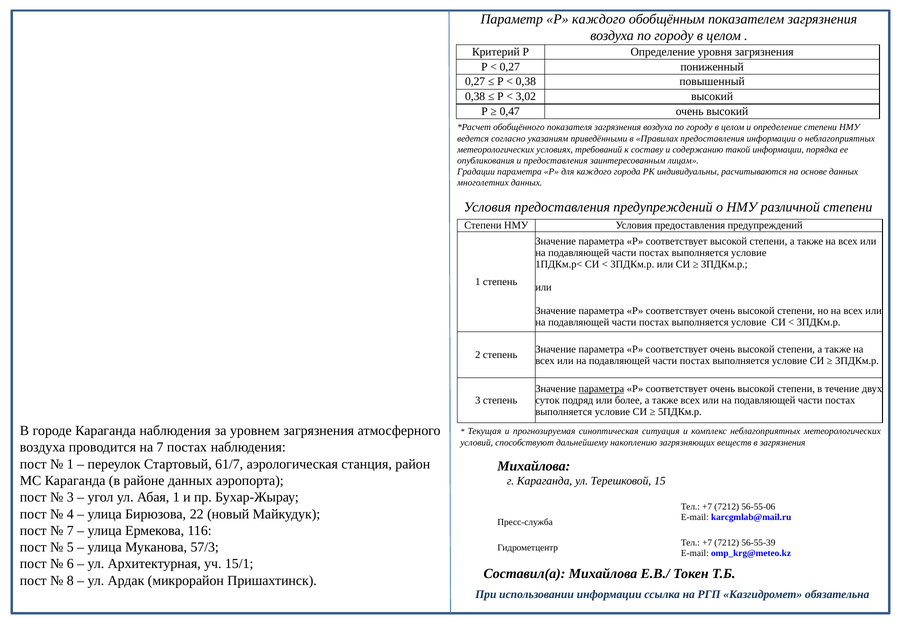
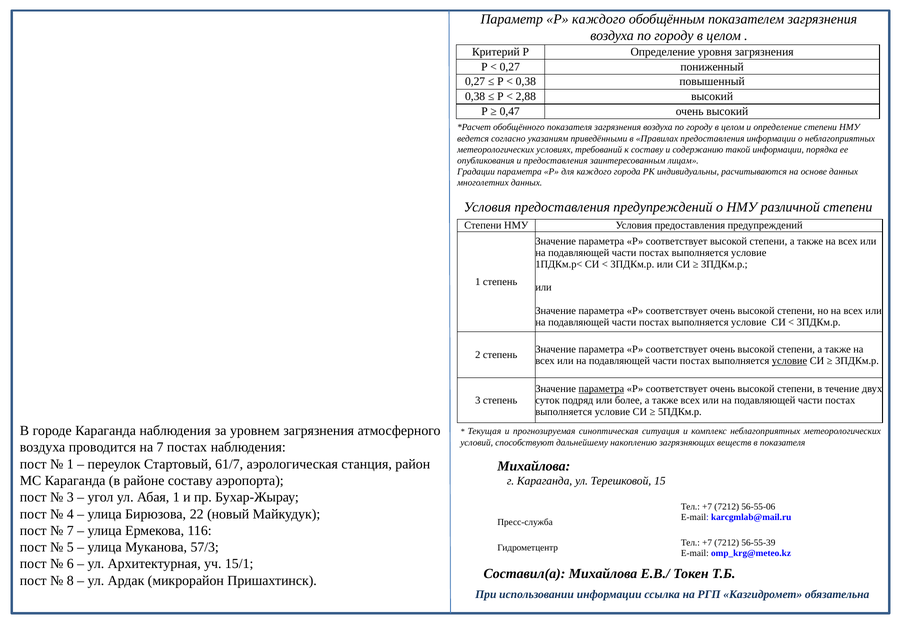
3,02: 3,02 -> 2,88 (526, 96)
условие underline: none -> present (790, 361)
в загрязнения: загрязнения -> показателя (783, 442)
районе данных: данных -> составу (190, 480)
